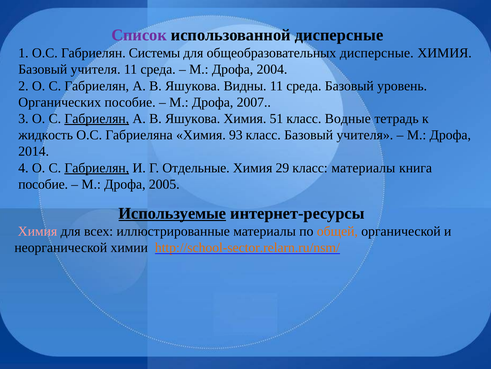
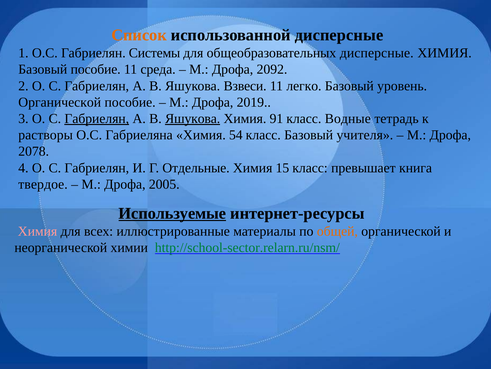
Список colour: purple -> orange (139, 35)
учителя: учителя -> пособие (96, 69)
2004: 2004 -> 2092 (272, 69)
Видны: Видны -> Взвеси (245, 86)
среда: среда -> легко (304, 86)
Органических: Органических -> Органической (60, 102)
2007: 2007 -> 2019 (254, 102)
Яшукова underline: none -> present (193, 118)
51: 51 -> 91 (276, 118)
жидкость: жидкость -> растворы (46, 135)
93: 93 -> 54 (236, 135)
2014: 2014 -> 2078 (34, 151)
Габриелян underline: present -> none (97, 168)
29: 29 -> 15 (282, 168)
класс материалы: материалы -> превышает (363, 168)
пособие: пособие -> твердое (43, 184)
http://school-sector.relarn.ru/nsm/ colour: orange -> green (247, 247)
